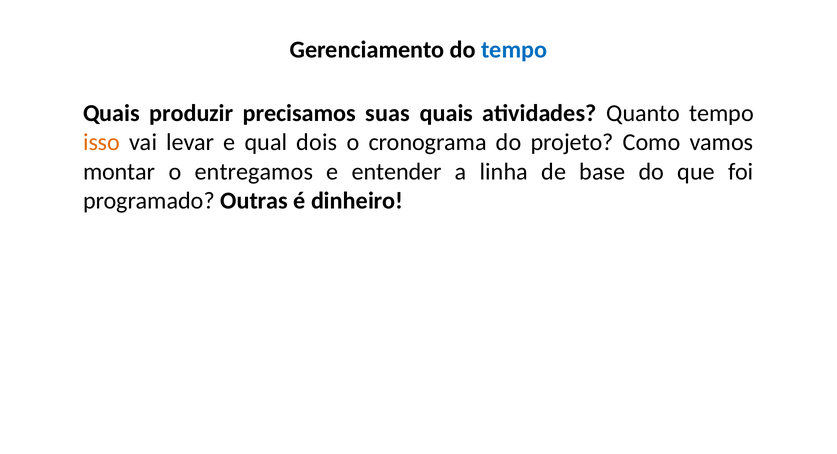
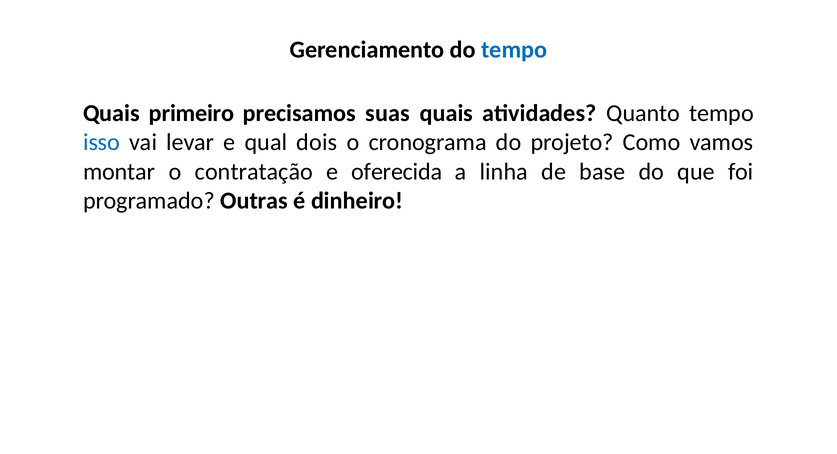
produzir: produzir -> primeiro (191, 113)
isso colour: orange -> blue (102, 142)
entregamos: entregamos -> contratação (254, 171)
entender: entender -> oferecida (397, 171)
